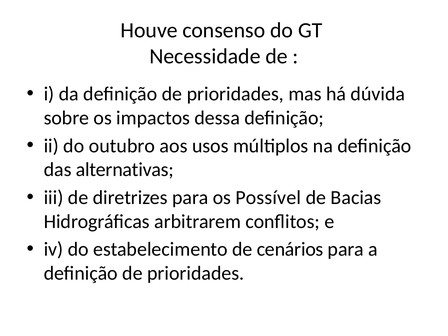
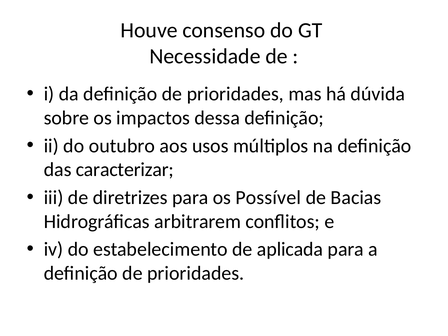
alternativas: alternativas -> caracterizar (125, 170)
cenários: cenários -> aplicada (290, 249)
